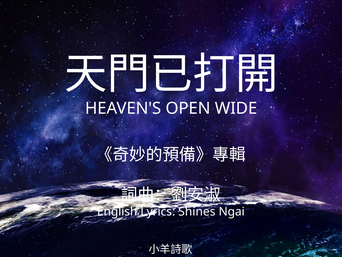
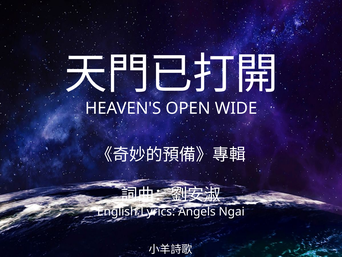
Shines: Shines -> Angels (197, 211)
